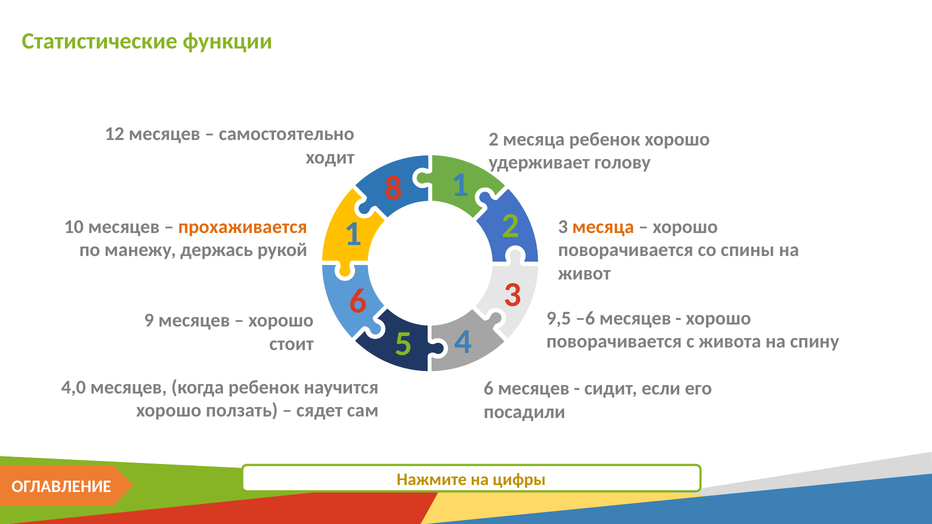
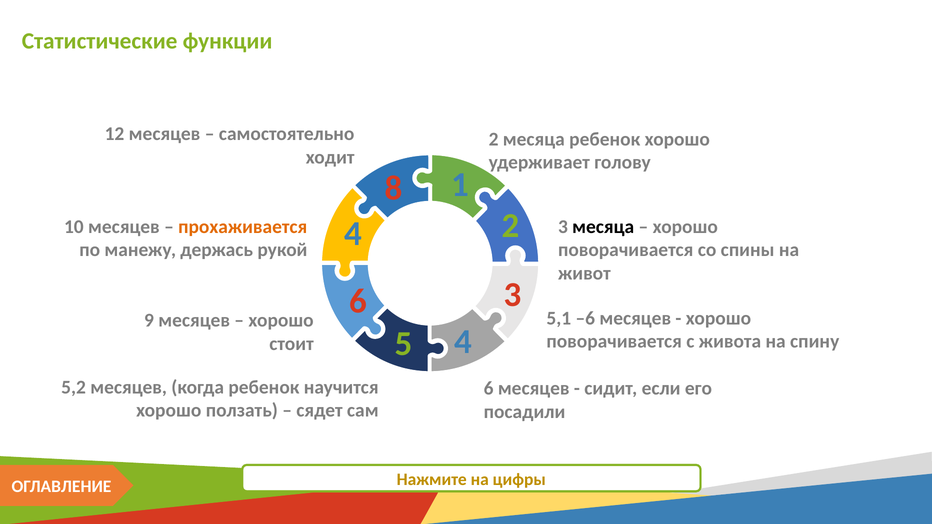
месяца colour: orange -> black (603, 227)
рукой 1: 1 -> 4 (353, 234)
9,5: 9,5 -> 5,1 (559, 318)
4,0: 4,0 -> 5,2 (74, 387)
